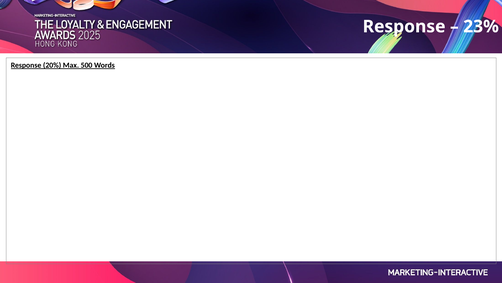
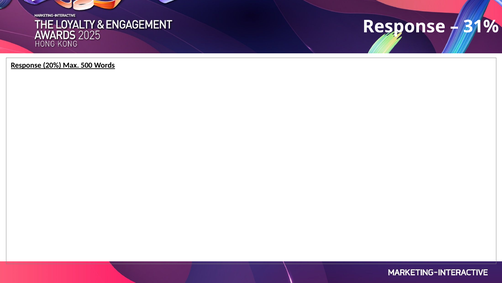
23%: 23% -> 31% (481, 27)
